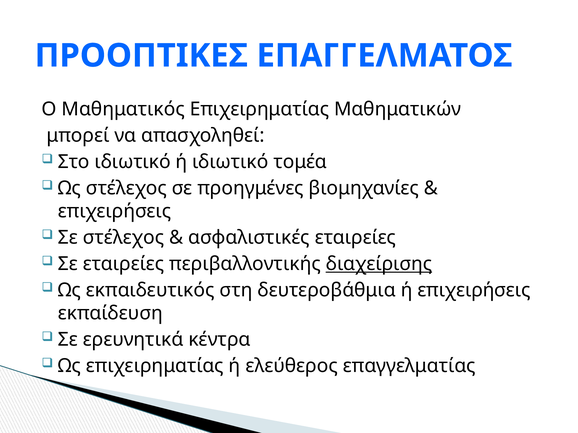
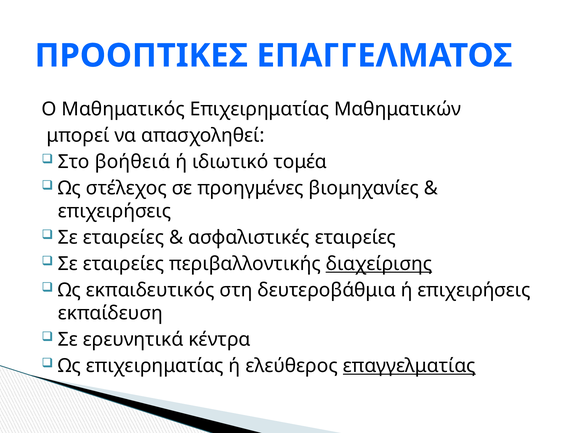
Στο ιδιωτικό: ιδιωτικό -> βοήθειά (132, 162)
στέλεχος: στέλεχος -> εταιρείες (124, 238)
επαγγελματίας underline: none -> present (409, 366)
